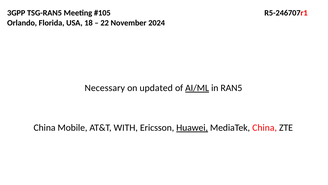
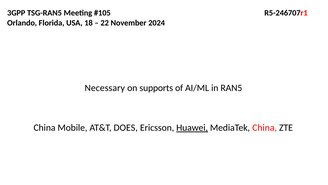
updated: updated -> supports (156, 88)
AI/ML underline: present -> none (197, 88)
WITH: WITH -> DOES (126, 127)
